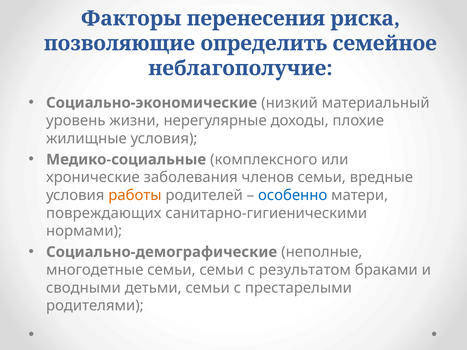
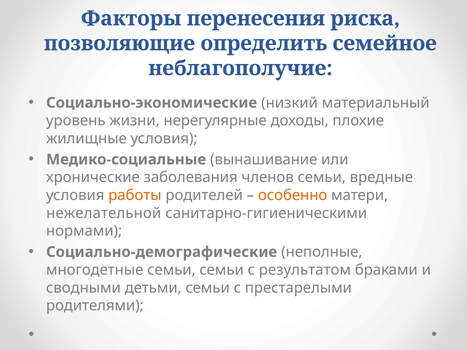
комплексного: комплексного -> вынашивание (264, 160)
особенно colour: blue -> orange (293, 195)
повреждающих: повреждающих -> нежелательной (104, 213)
